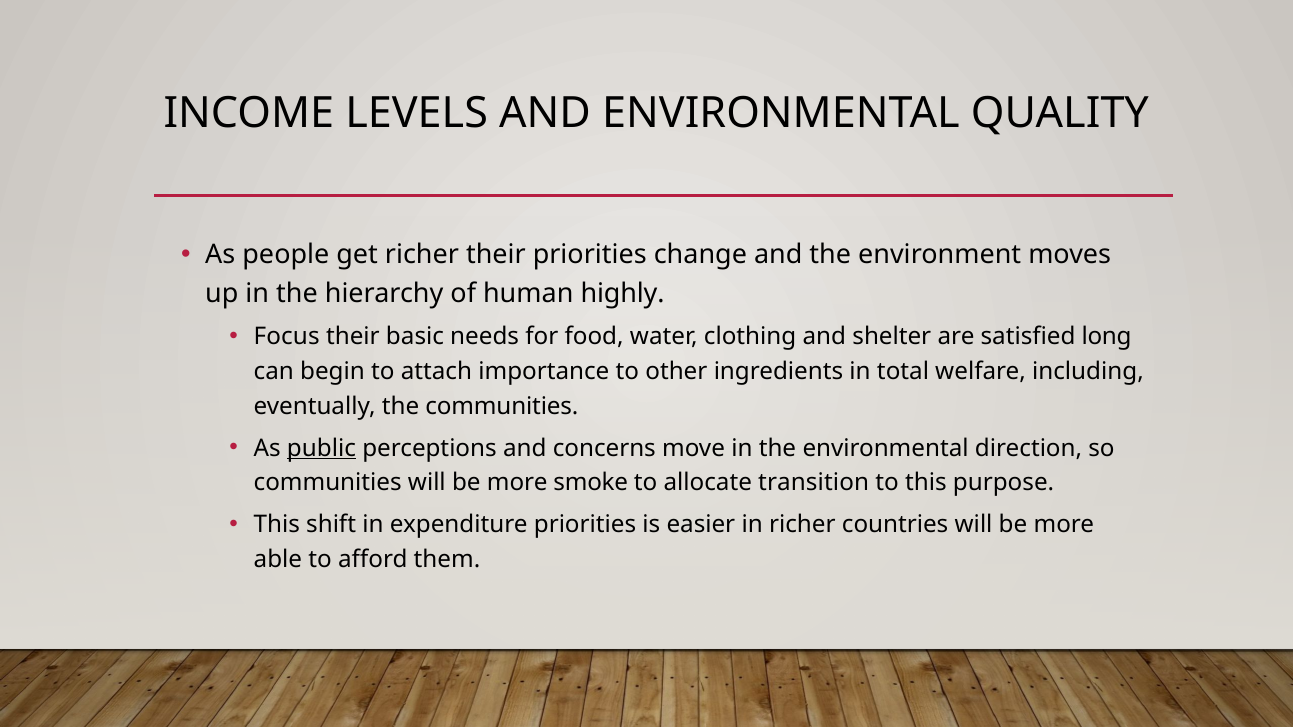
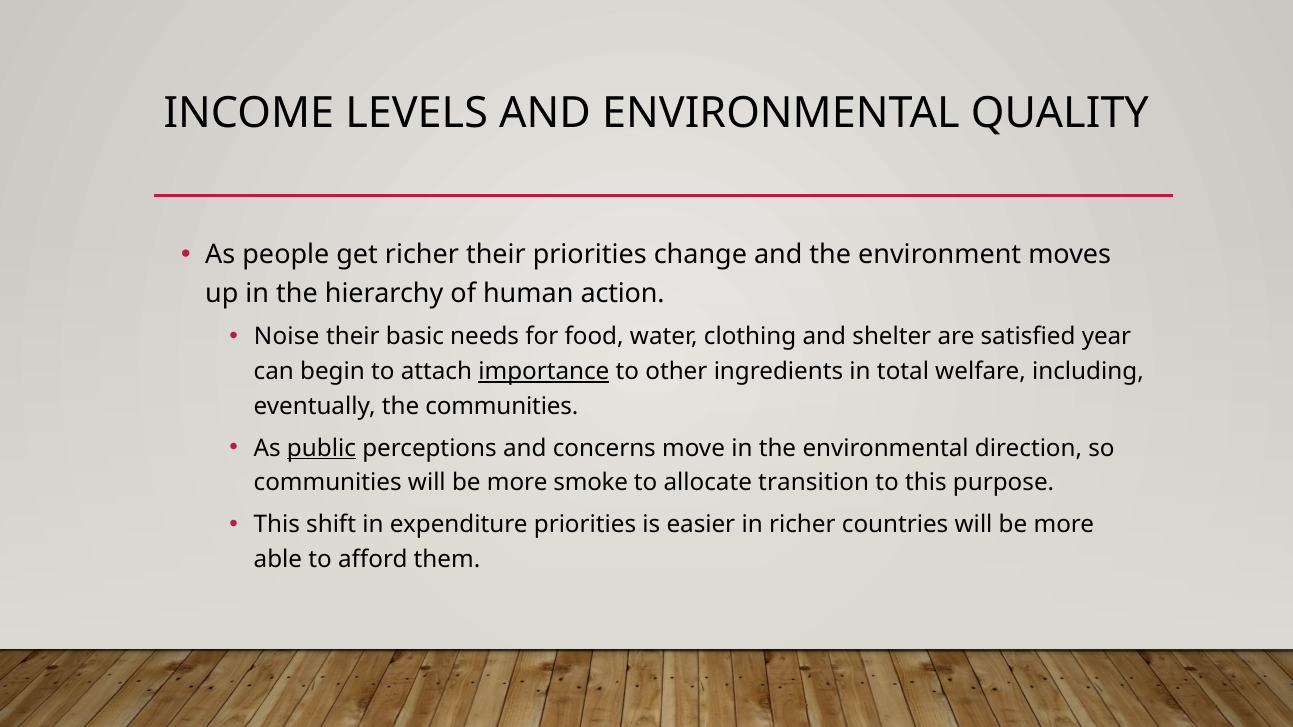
highly: highly -> action (623, 294)
Focus: Focus -> Noise (287, 337)
long: long -> year (1107, 337)
importance underline: none -> present (544, 372)
